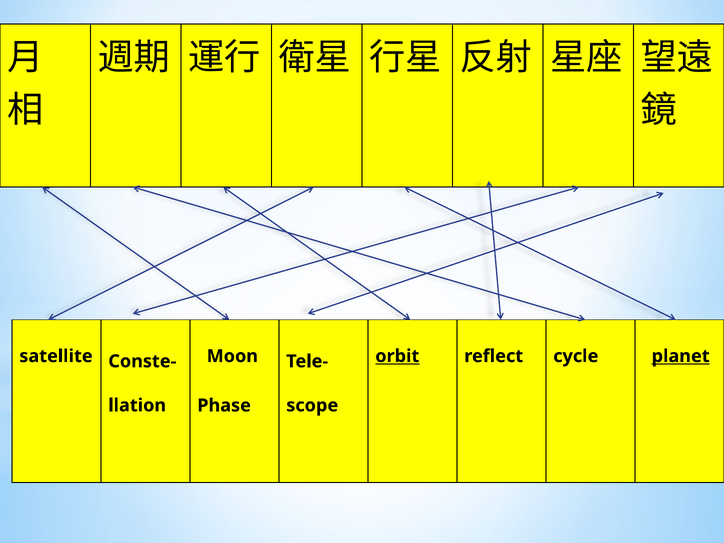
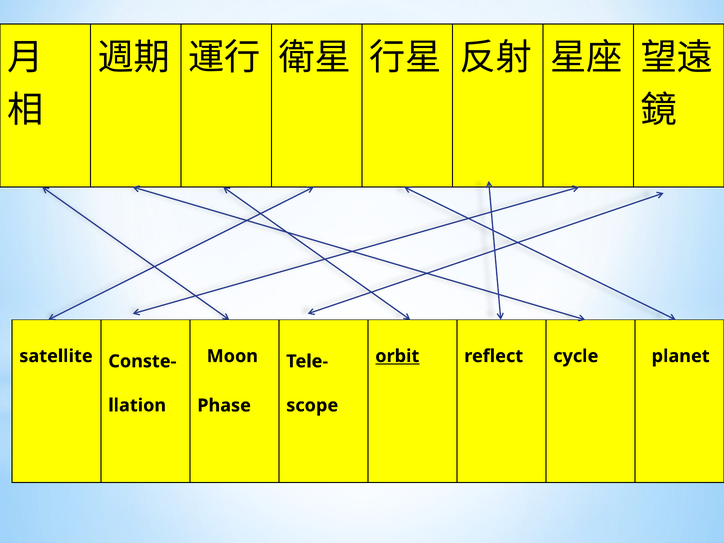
planet underline: present -> none (681, 356)
